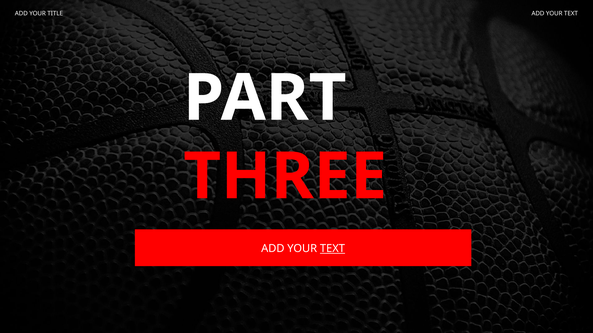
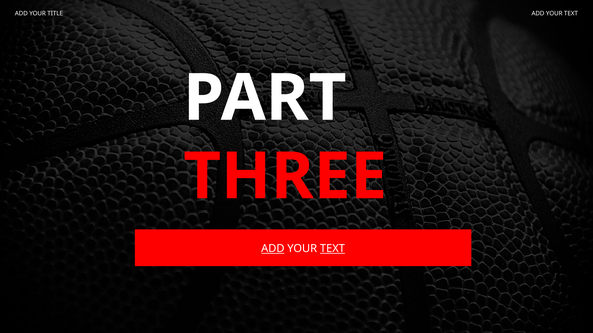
ADD underline: none -> present (273, 249)
